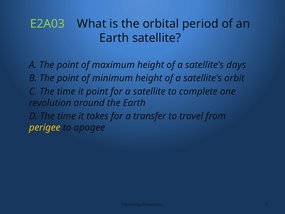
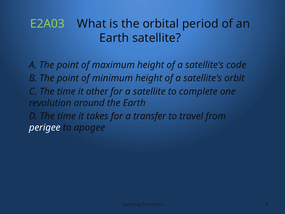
days: days -> code (236, 65)
it point: point -> other (97, 91)
perigee colour: yellow -> white (45, 127)
